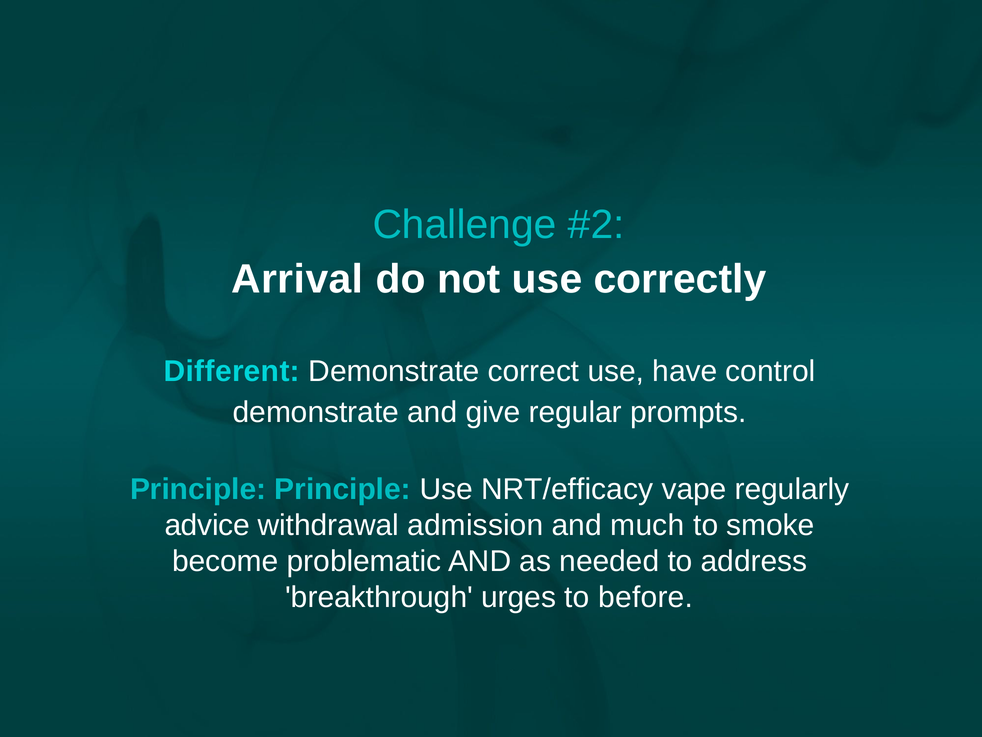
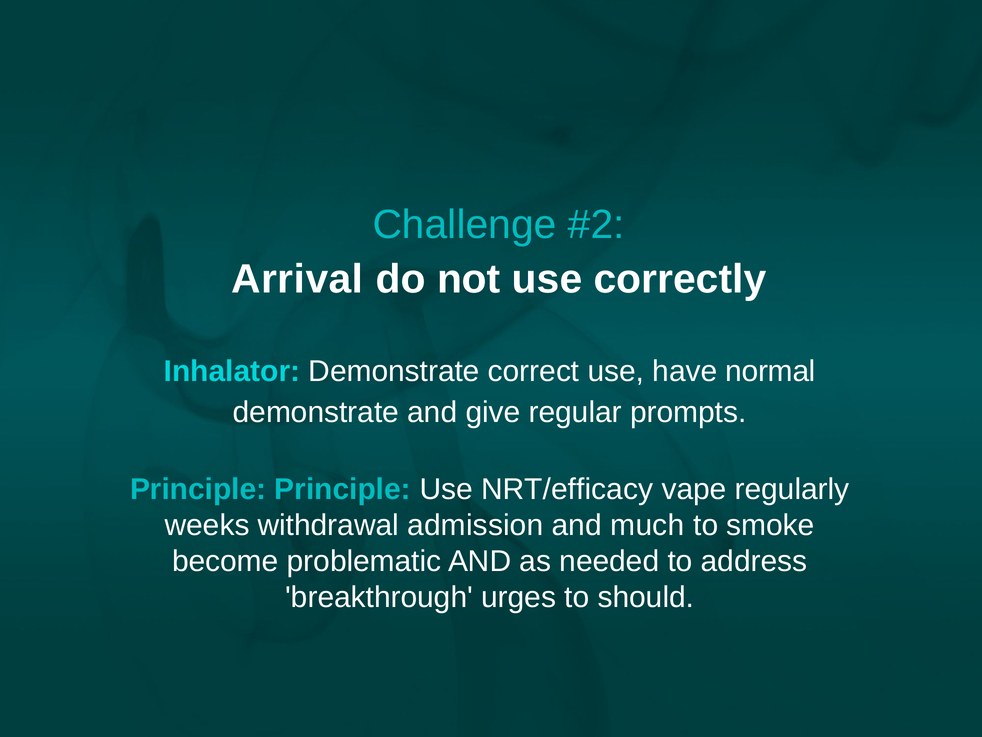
Different: Different -> Inhalator (232, 371)
control: control -> normal (771, 371)
advice: advice -> weeks (207, 525)
before: before -> should (646, 597)
